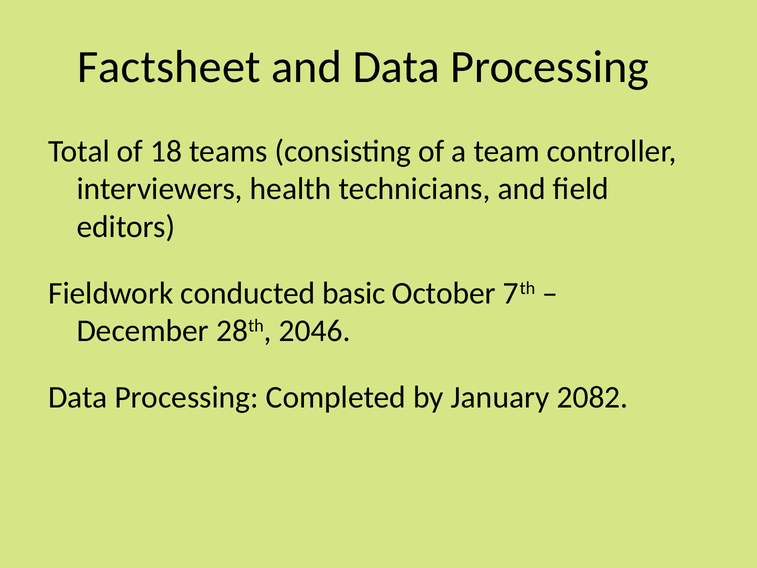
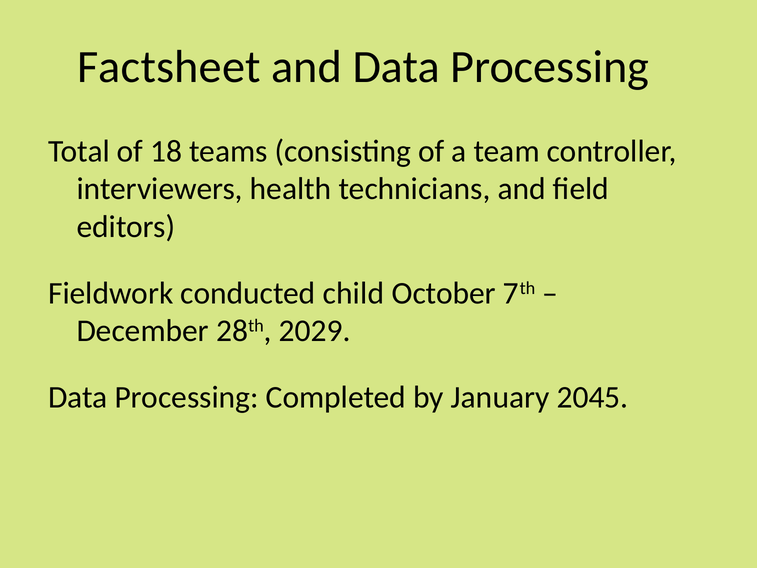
basic: basic -> child (353, 293)
2046: 2046 -> 2029 (315, 331)
2082: 2082 -> 2045 (593, 397)
